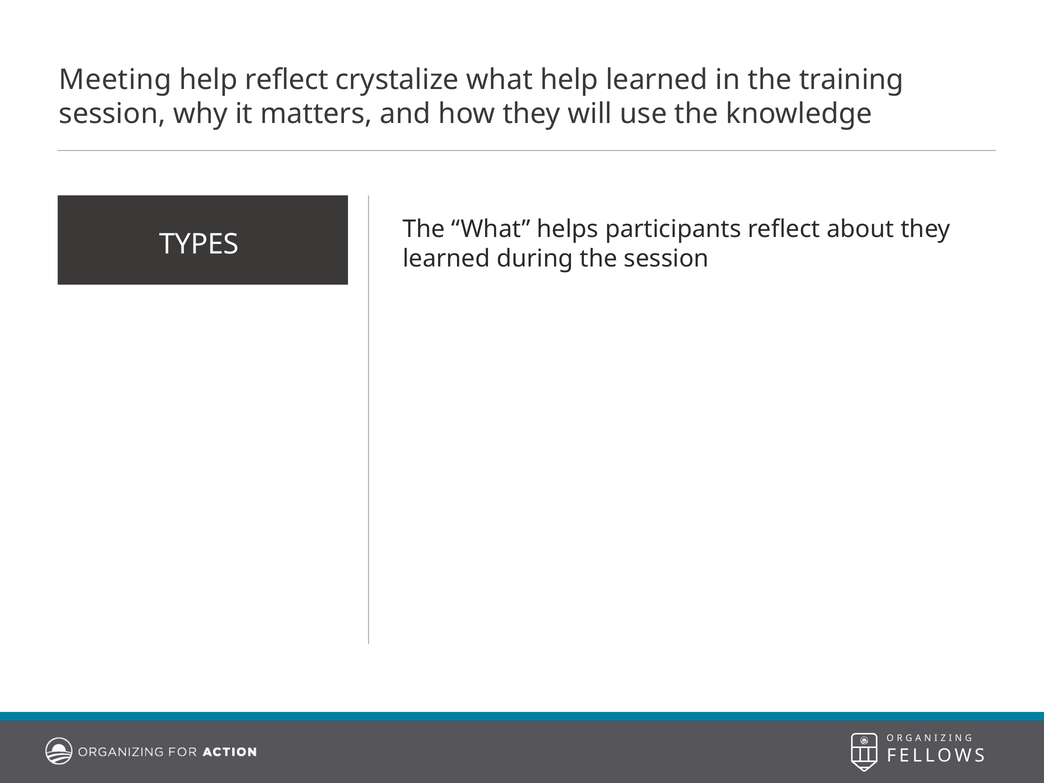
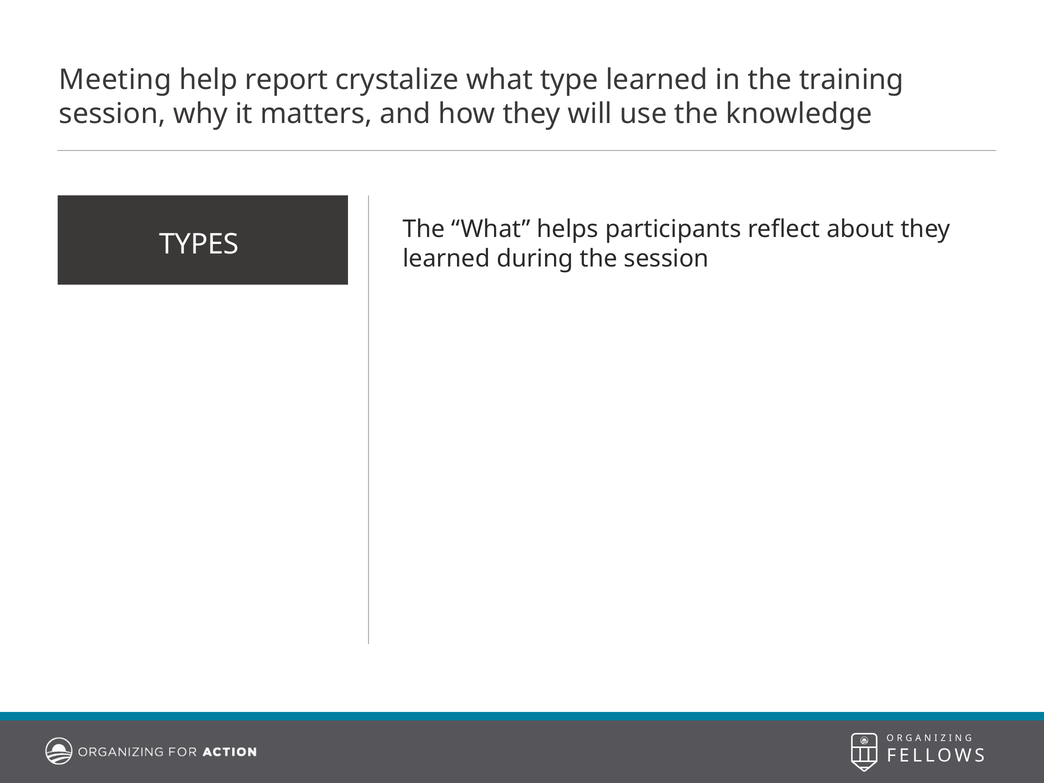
help reflect: reflect -> report (287, 80)
what help: help -> type (569, 80)
